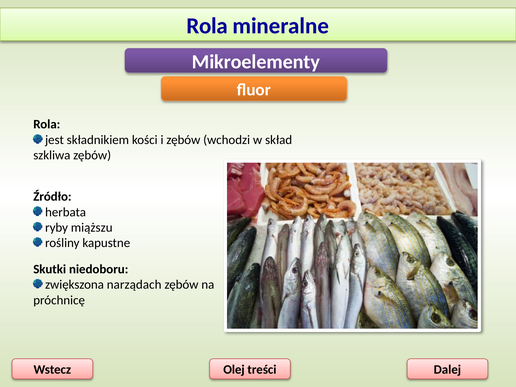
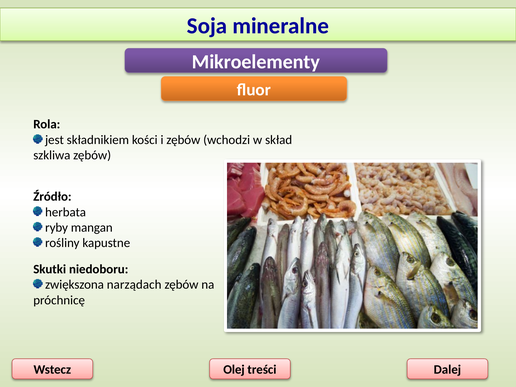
Rola: Rola -> Soja (207, 26)
miąższu: miąższu -> mangan (92, 228)
